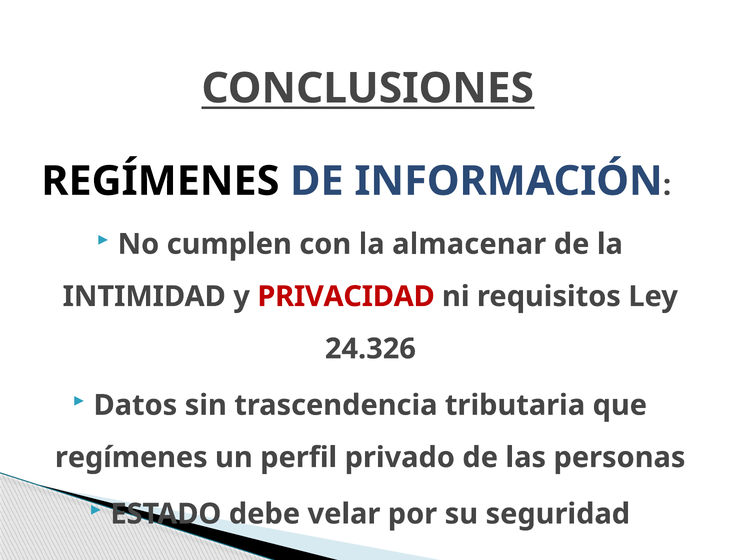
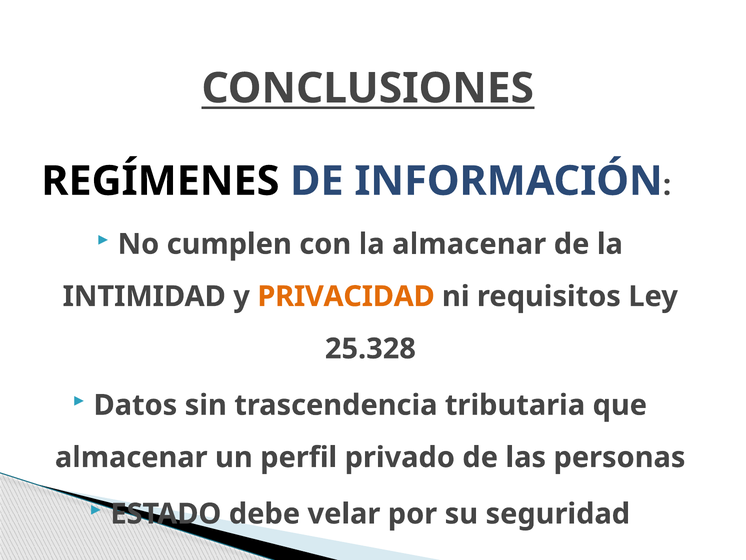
PRIVACIDAD colour: red -> orange (346, 296)
24.326: 24.326 -> 25.328 (370, 348)
regímenes: regímenes -> almacenar (131, 457)
